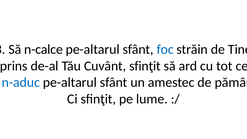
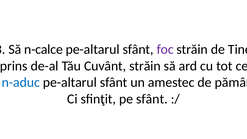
foc colour: blue -> purple (165, 49)
Cuvânt sfinţit: sfinţit -> străin (145, 66)
pe lume: lume -> sfânt (152, 99)
